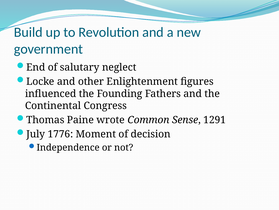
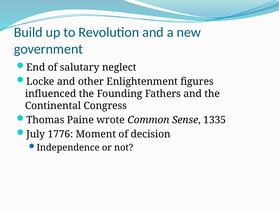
1291: 1291 -> 1335 (215, 120)
